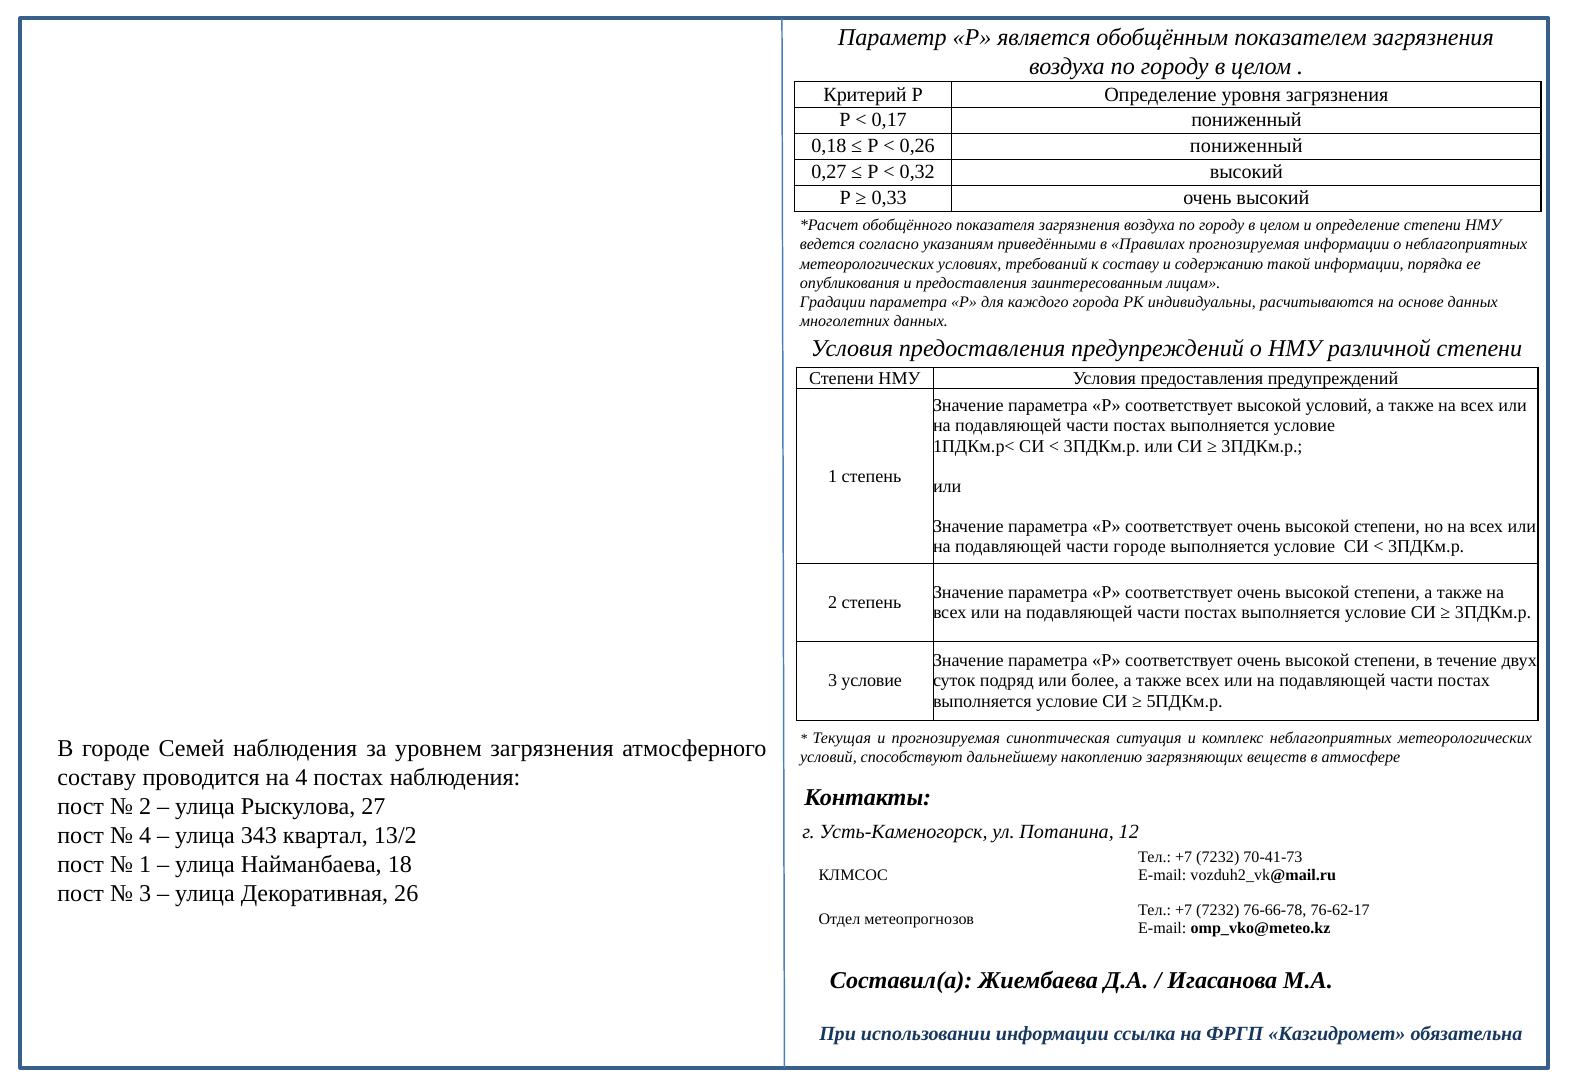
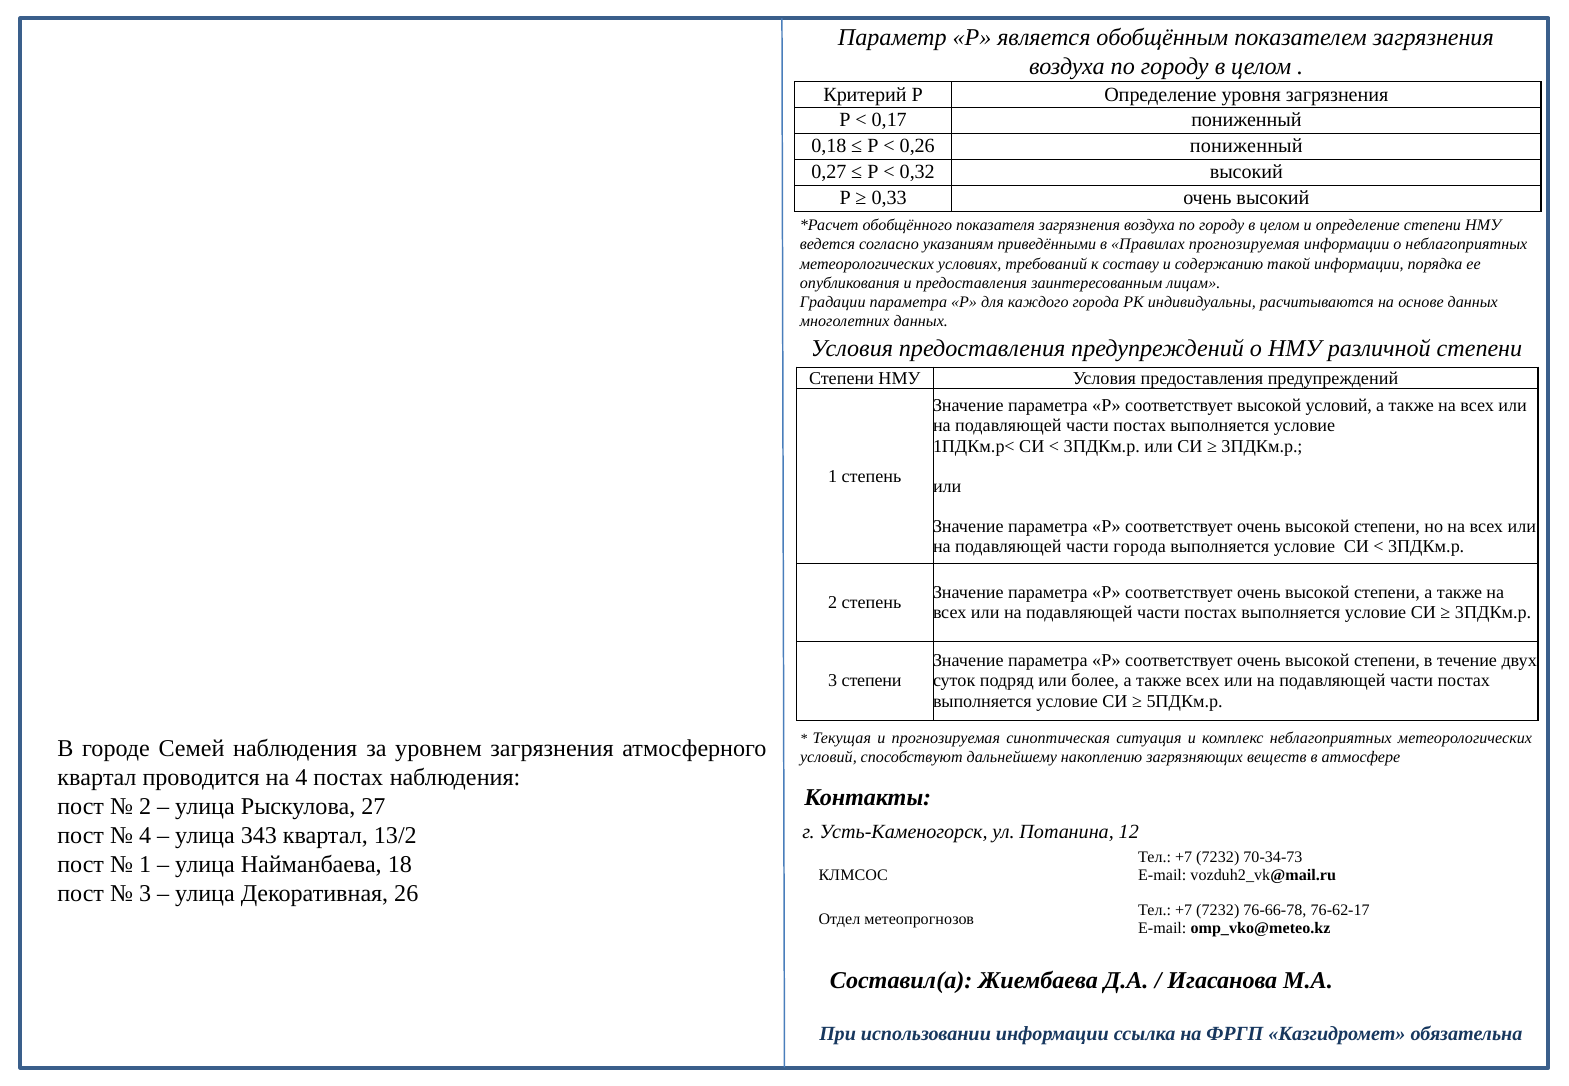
части городе: городе -> города (1140, 546)
3 условие: условие -> степени (872, 681)
составу: составу -> квартал (97, 778)
70-41-73: 70-41-73 -> 70-34-73 (1273, 857)
